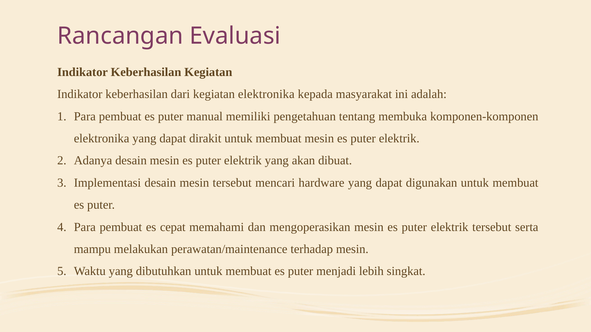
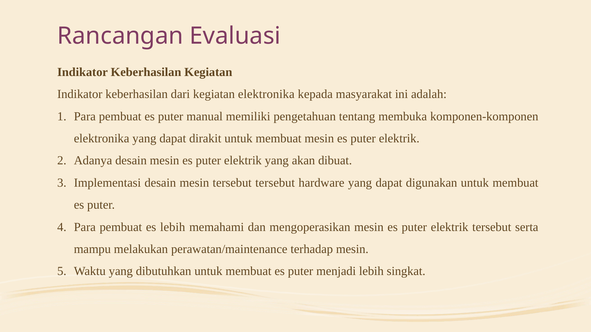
tersebut mencari: mencari -> tersebut (275, 183)
es cepat: cepat -> lebih (173, 227)
